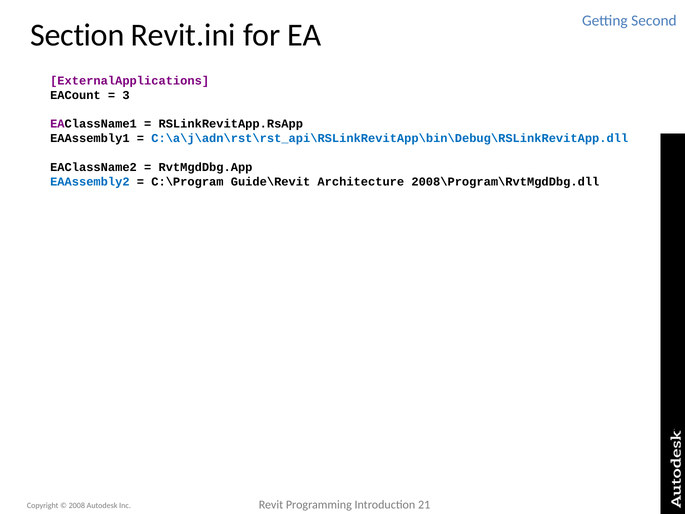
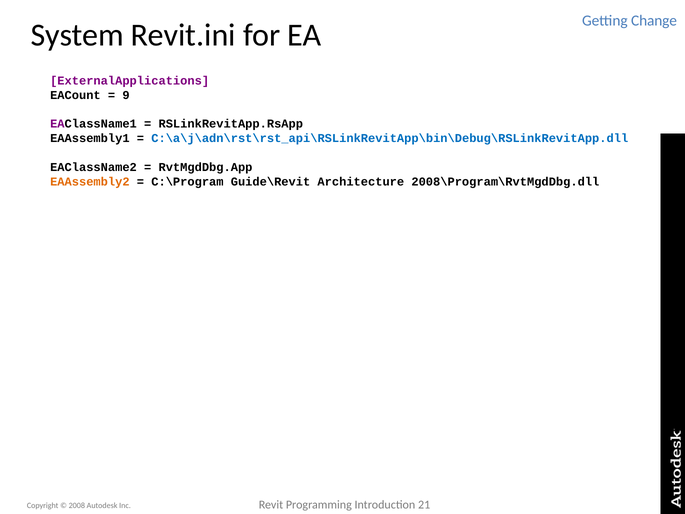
Second: Second -> Change (654, 21)
Section: Section -> System (77, 35)
3: 3 -> 9 (126, 95)
EAAssembly2 colour: blue -> orange (90, 182)
